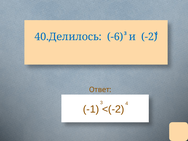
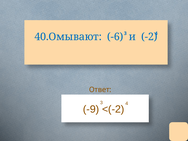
40.Делилось: 40.Делилось -> 40.Омывают (68, 37)
-1: -1 -> -9 (91, 109)
